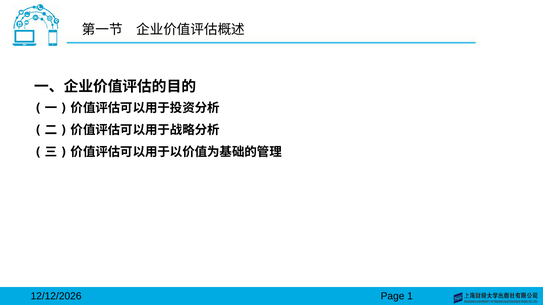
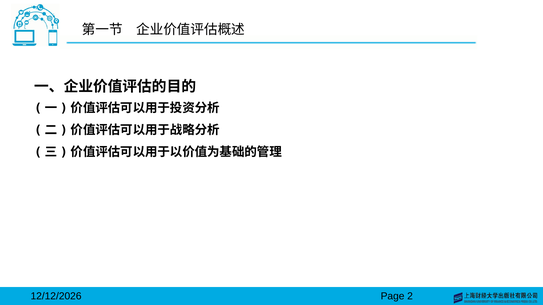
1: 1 -> 2 (410, 296)
